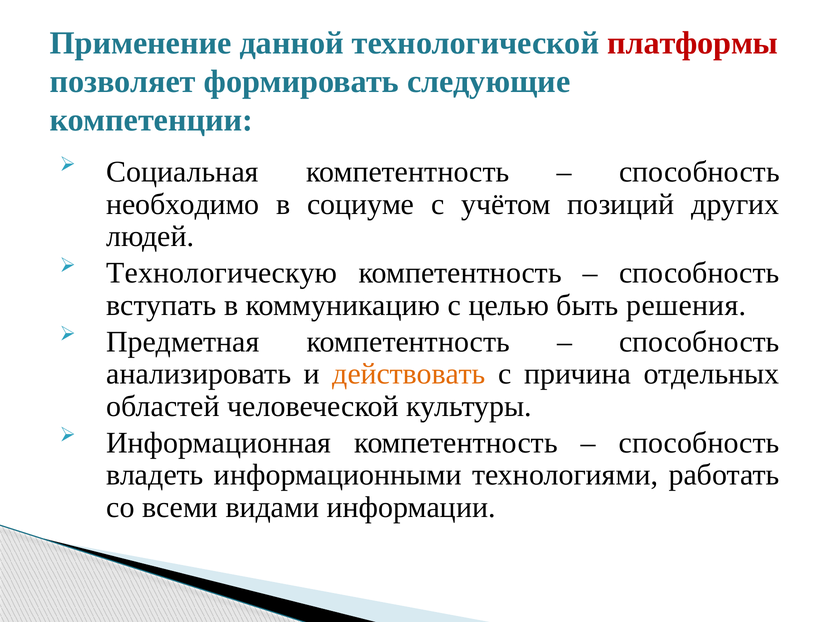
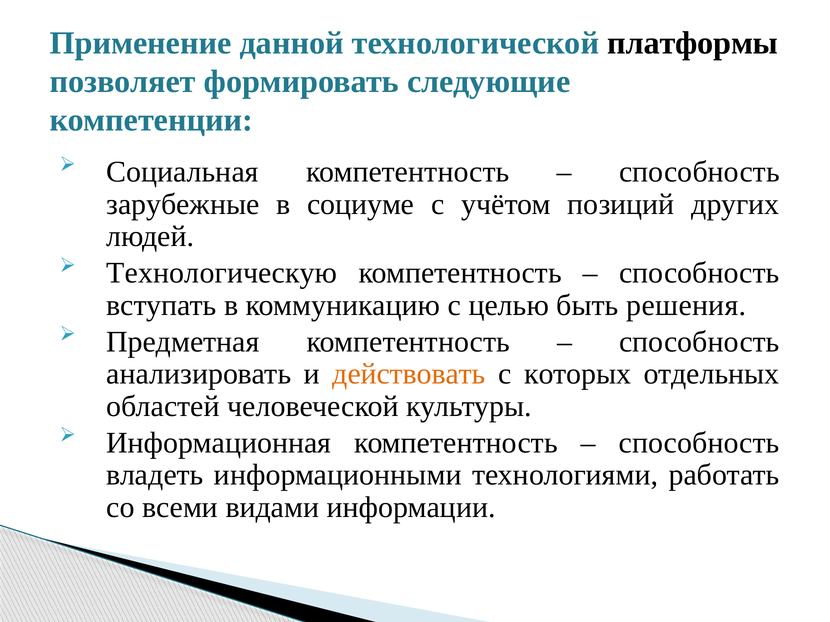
платформы colour: red -> black (693, 43)
необходимо: необходимо -> зарубежные (183, 204)
причина: причина -> которых (578, 374)
